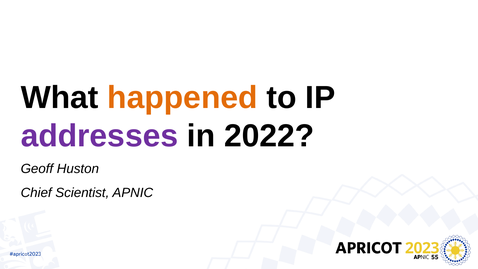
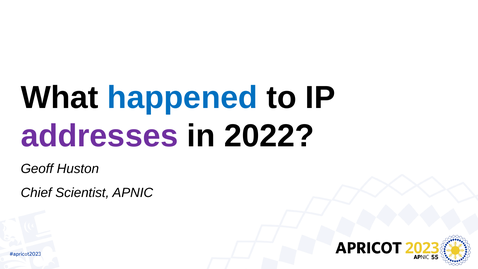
happened colour: orange -> blue (182, 98)
